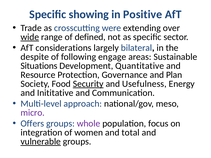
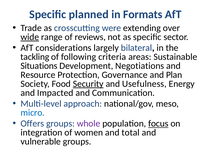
showing: showing -> planned (89, 14)
Positive: Positive -> Formats (143, 14)
defined: defined -> reviews (90, 37)
despite: despite -> tackling (35, 57)
engage: engage -> criteria (112, 57)
Quantitative: Quantitative -> Negotiations (140, 66)
Inititative: Inititative -> Impacted (55, 93)
micro colour: purple -> blue (33, 113)
focus underline: none -> present (158, 124)
vulnerable underline: present -> none (41, 142)
